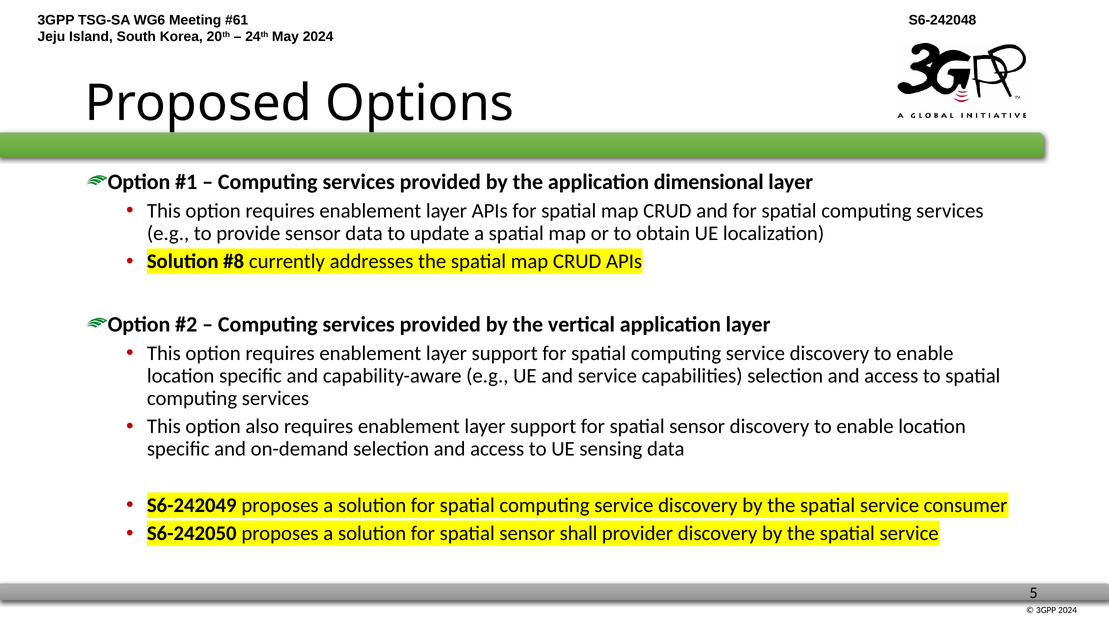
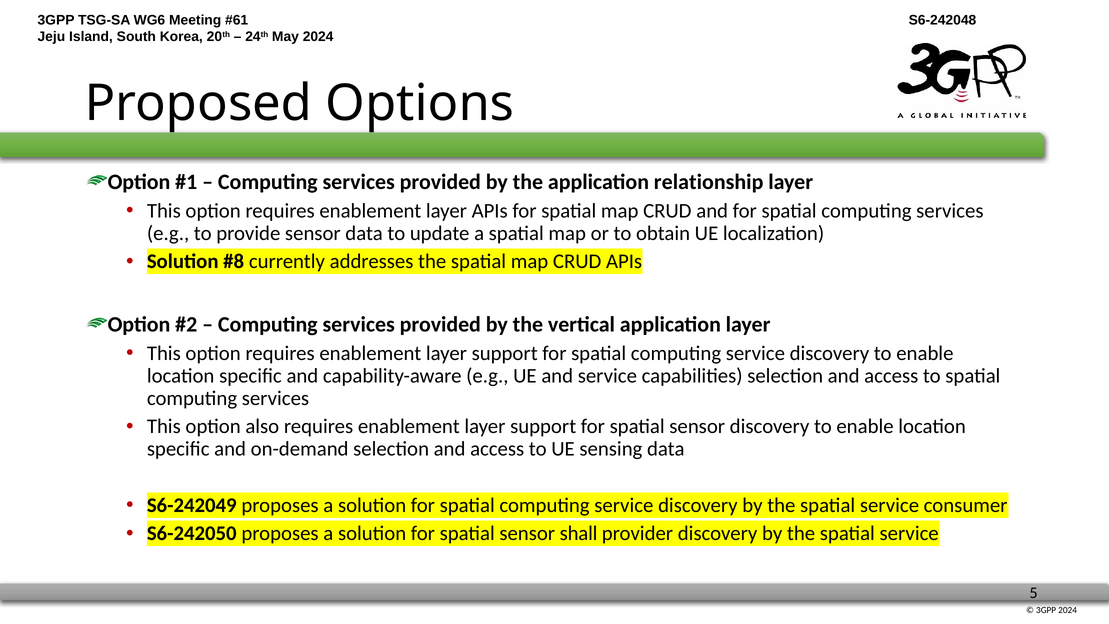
dimensional: dimensional -> relationship (709, 182)
